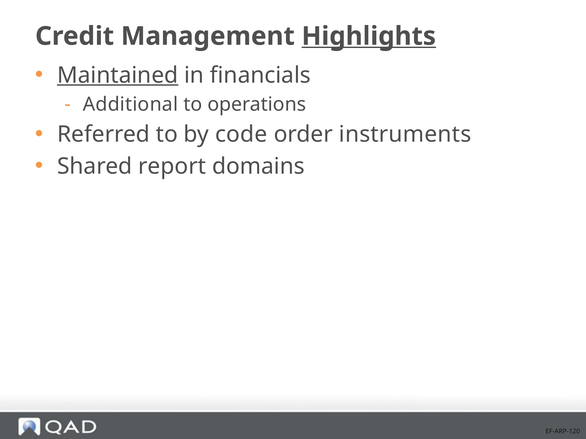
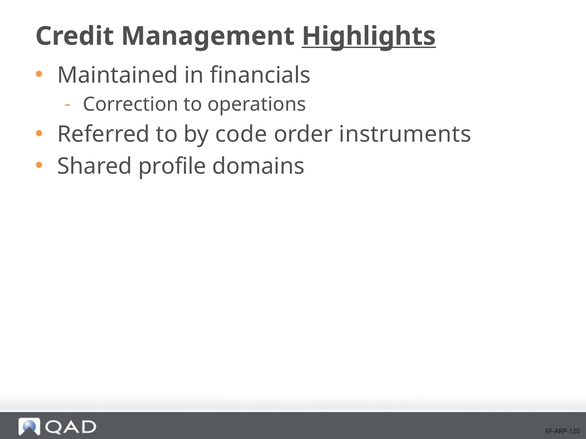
Maintained underline: present -> none (118, 75)
Additional: Additional -> Correction (131, 104)
report: report -> profile (172, 167)
